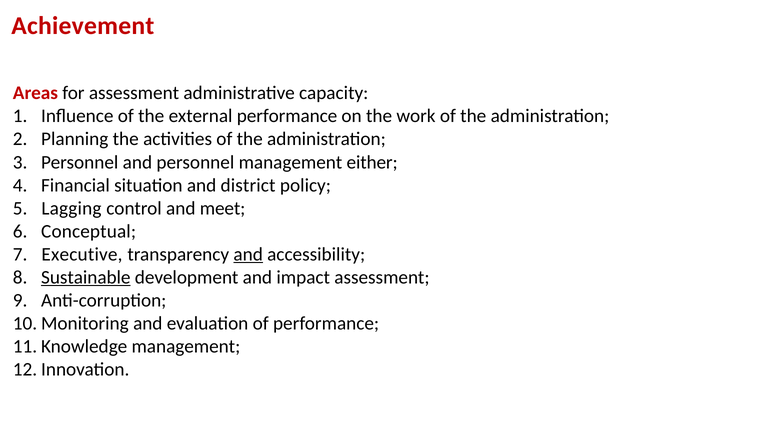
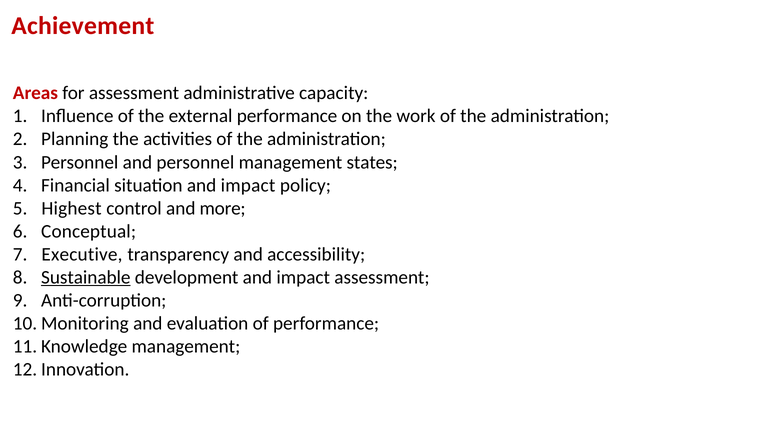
either: either -> states (372, 162)
situation and district: district -> impact (248, 185)
Lagging: Lagging -> Highest (71, 209)
meet: meet -> more (223, 209)
and underline: present -> none (248, 255)
